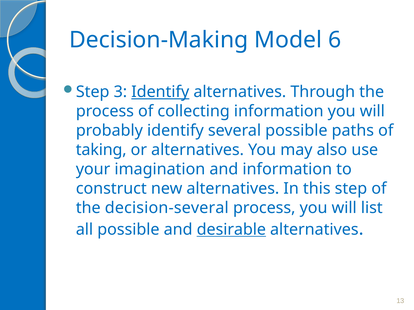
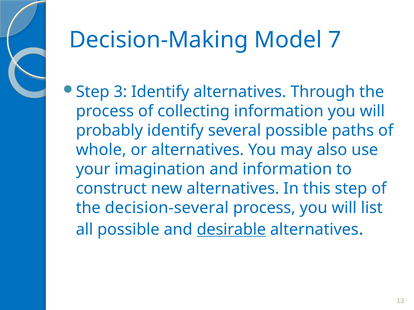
6: 6 -> 7 (335, 40)
Identify underline: present -> none (160, 92)
taking: taking -> whole (101, 150)
